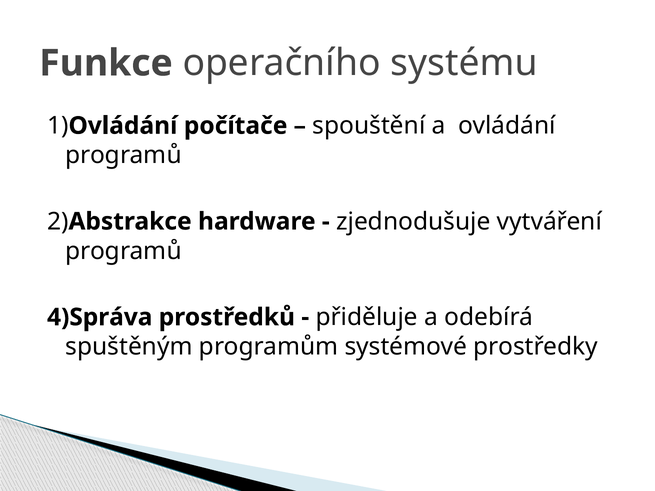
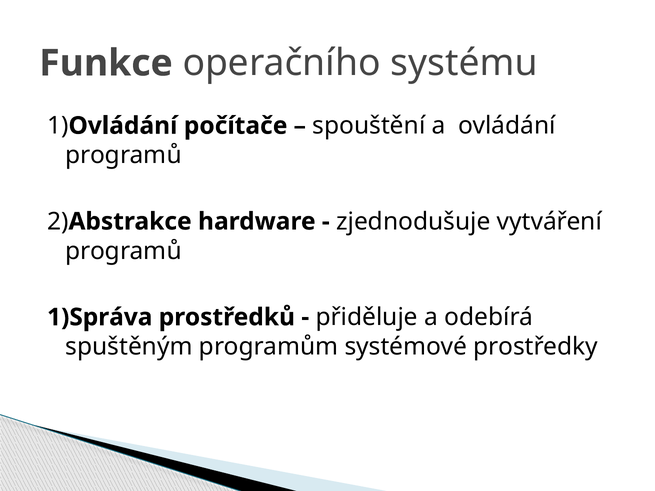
4)Správa: 4)Správa -> 1)Správa (100, 317)
